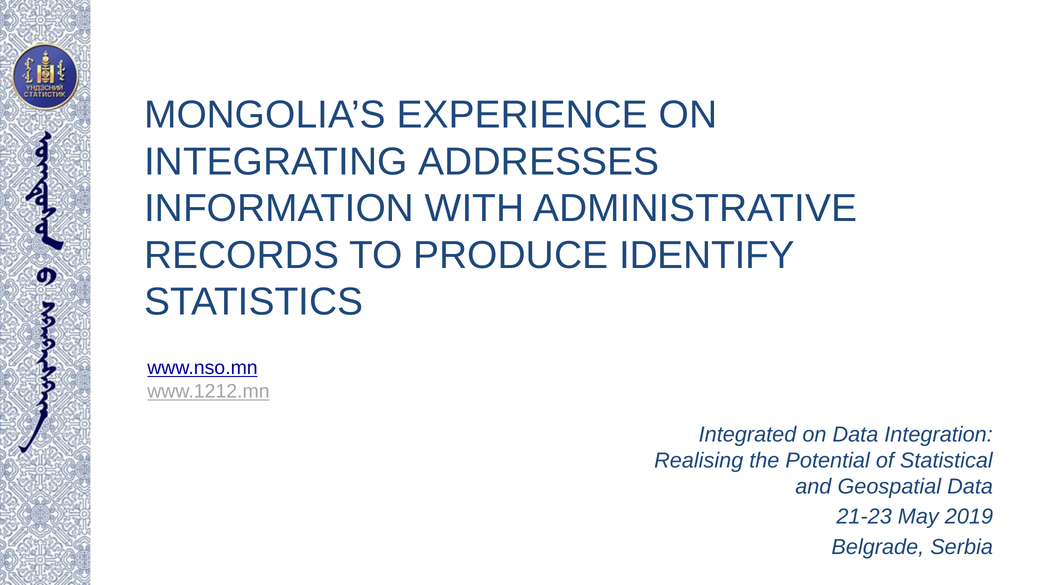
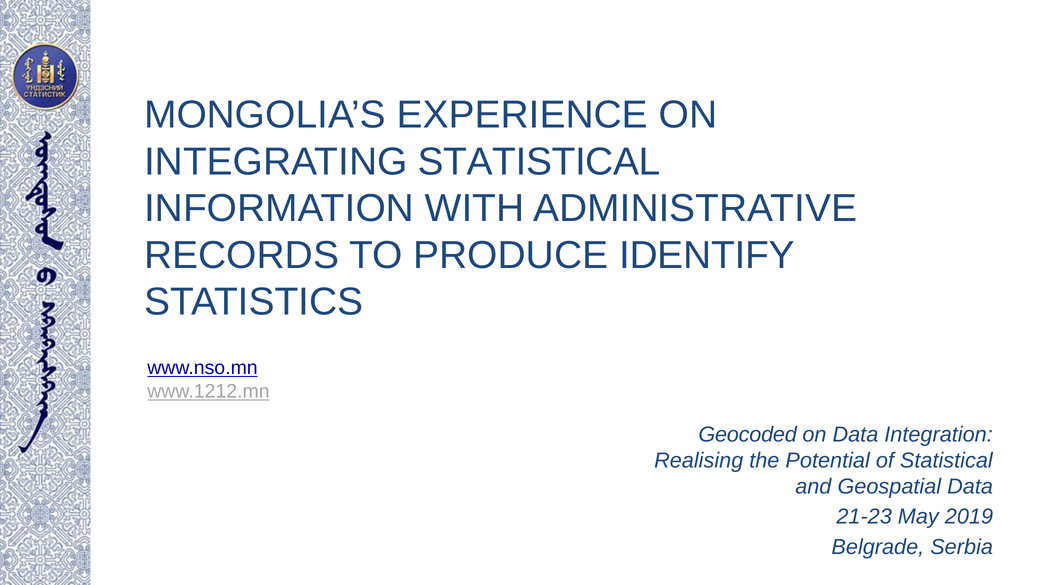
INTEGRATING ADDRESSES: ADDRESSES -> STATISTICAL (539, 162)
Integrated: Integrated -> Geocoded (748, 434)
